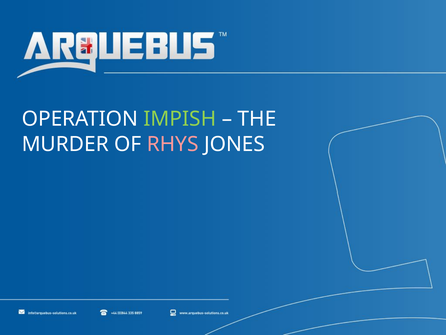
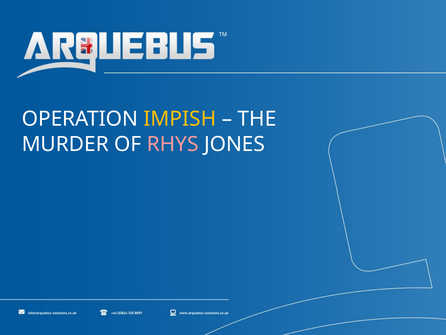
IMPISH colour: light green -> yellow (180, 119)
